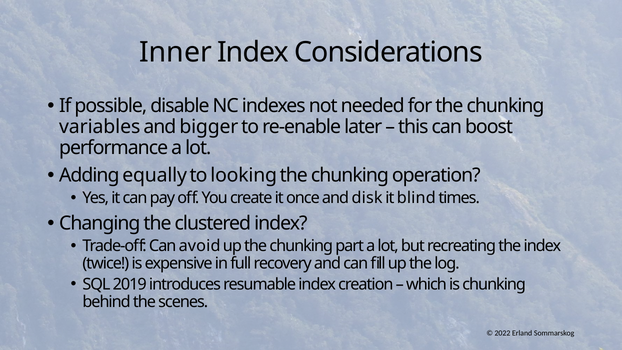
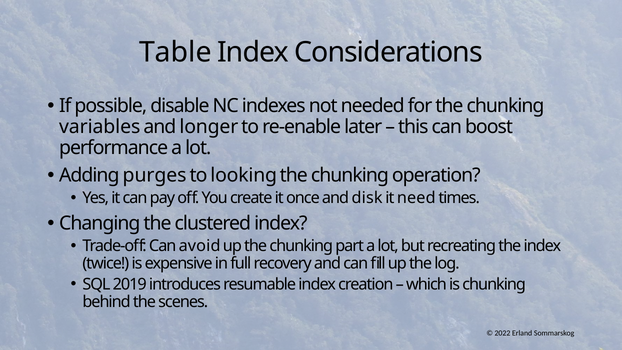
Inner: Inner -> Table (175, 52)
bigger: bigger -> longer (209, 127)
equally: equally -> purges (155, 175)
blind: blind -> need (416, 198)
